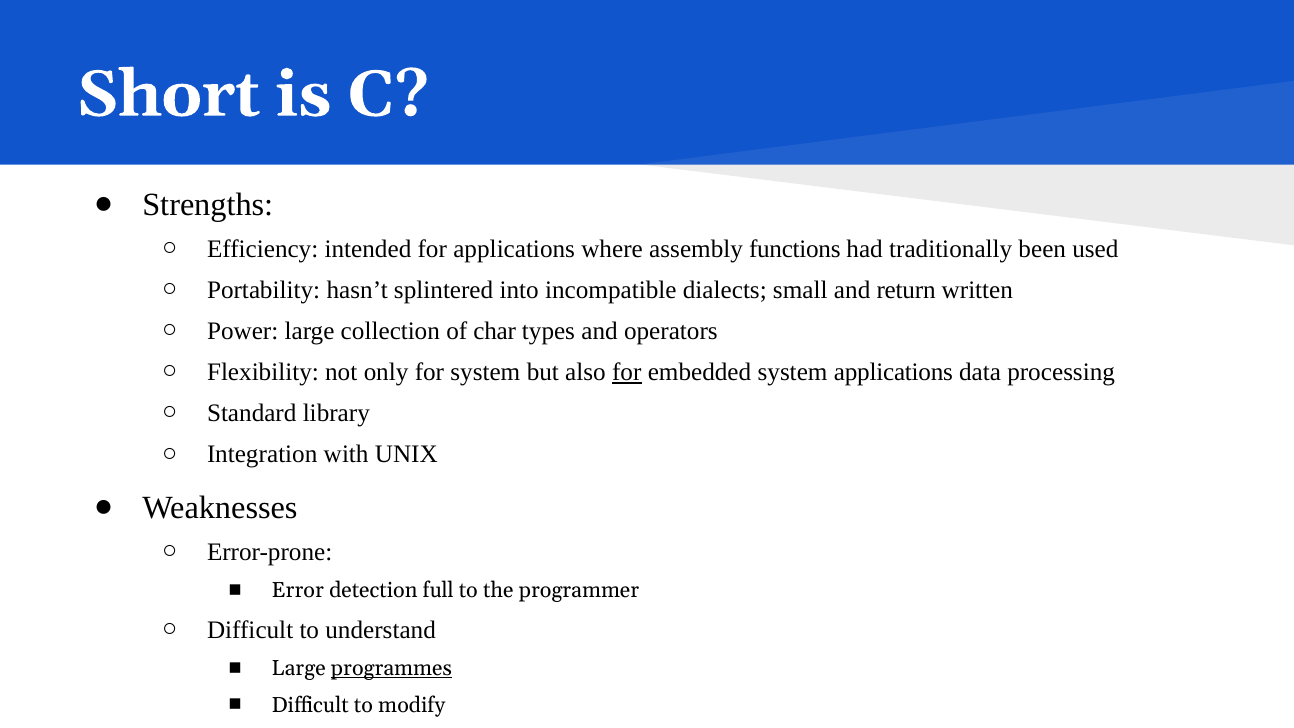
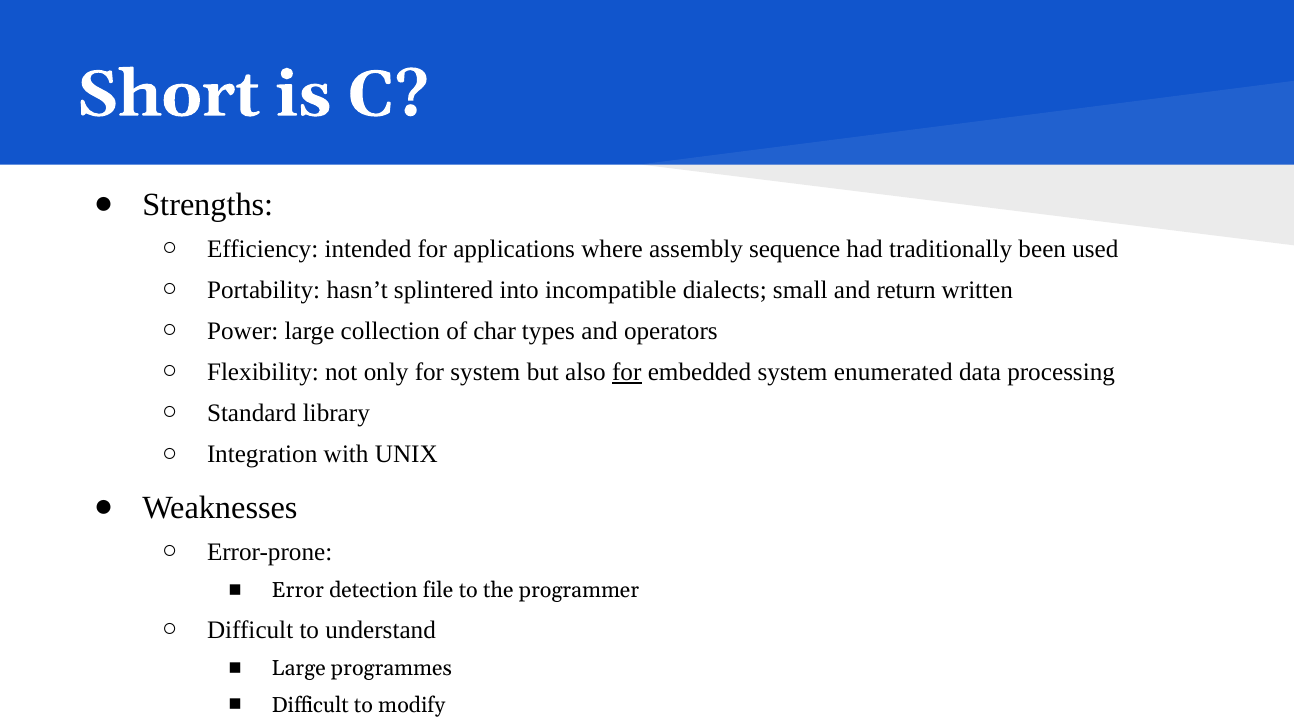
functions: functions -> sequence (795, 249)
system applications: applications -> enumerated (893, 372)
full: full -> file (438, 591)
programmes underline: present -> none (391, 668)
